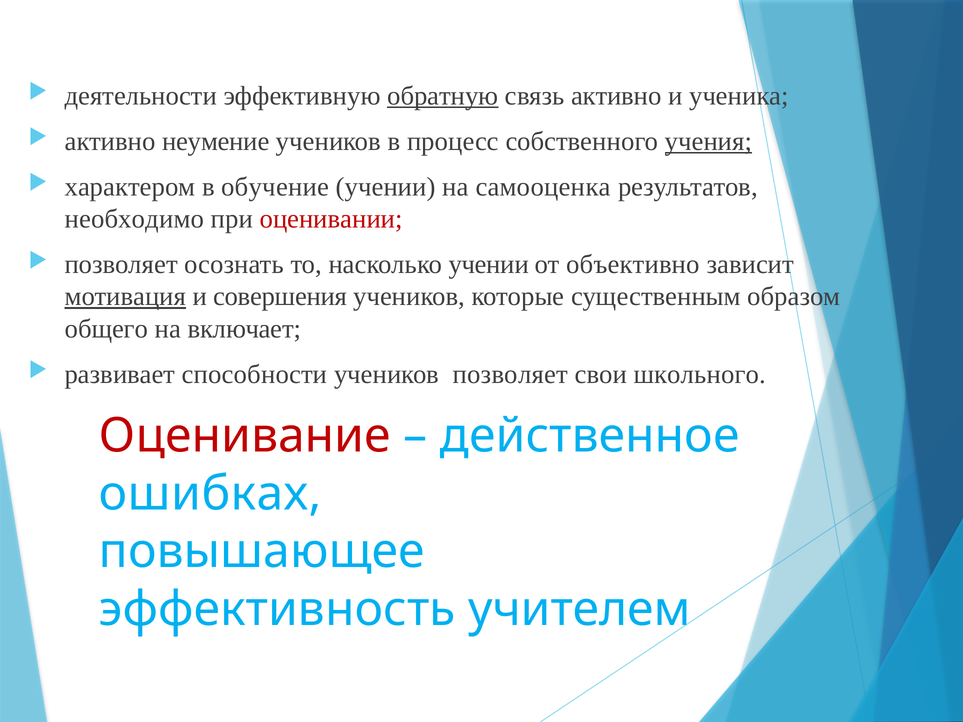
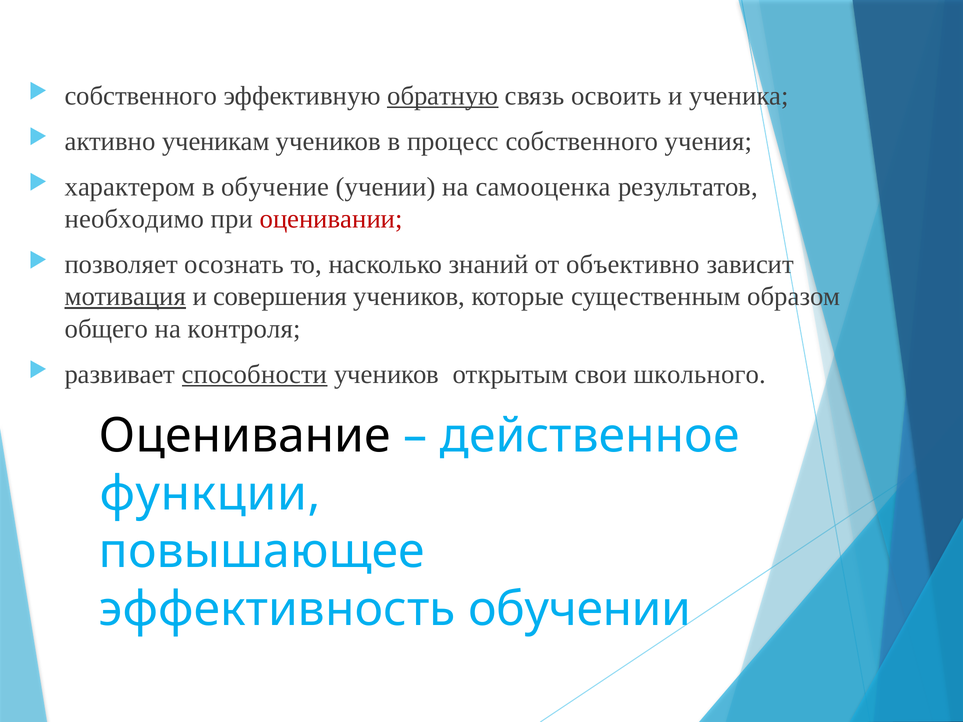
деятельности: деятельности -> собственного (141, 96)
связь активно: активно -> освоить (616, 96)
неумение: неумение -> ученикам (216, 141)
учения underline: present -> none (708, 141)
насколько учении: учении -> знаний (489, 264)
включает: включает -> контроля (244, 329)
способности underline: none -> present (255, 374)
учеников позволяет: позволяет -> открытым (510, 374)
Оценивание colour: red -> black (245, 436)
ошибках: ошибках -> функции (210, 494)
учителем: учителем -> обучении (580, 609)
